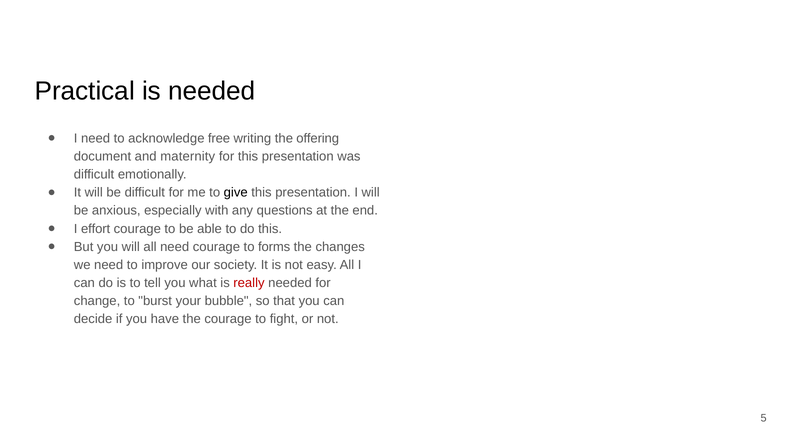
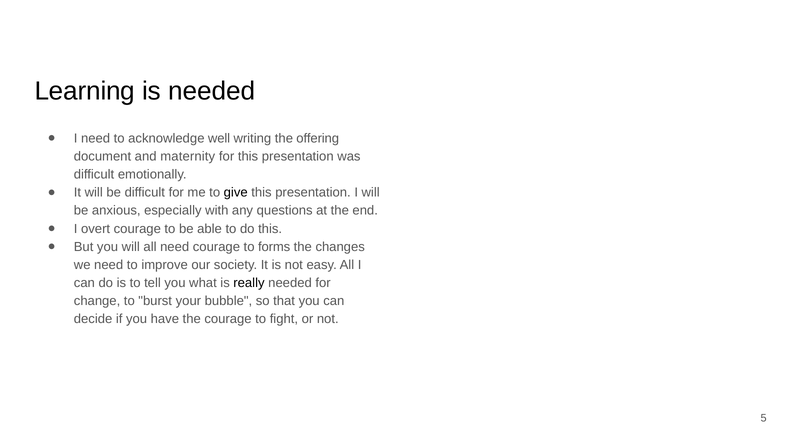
Practical: Practical -> Learning (85, 91)
free: free -> well (219, 138)
effort: effort -> overt (96, 228)
really colour: red -> black (249, 283)
